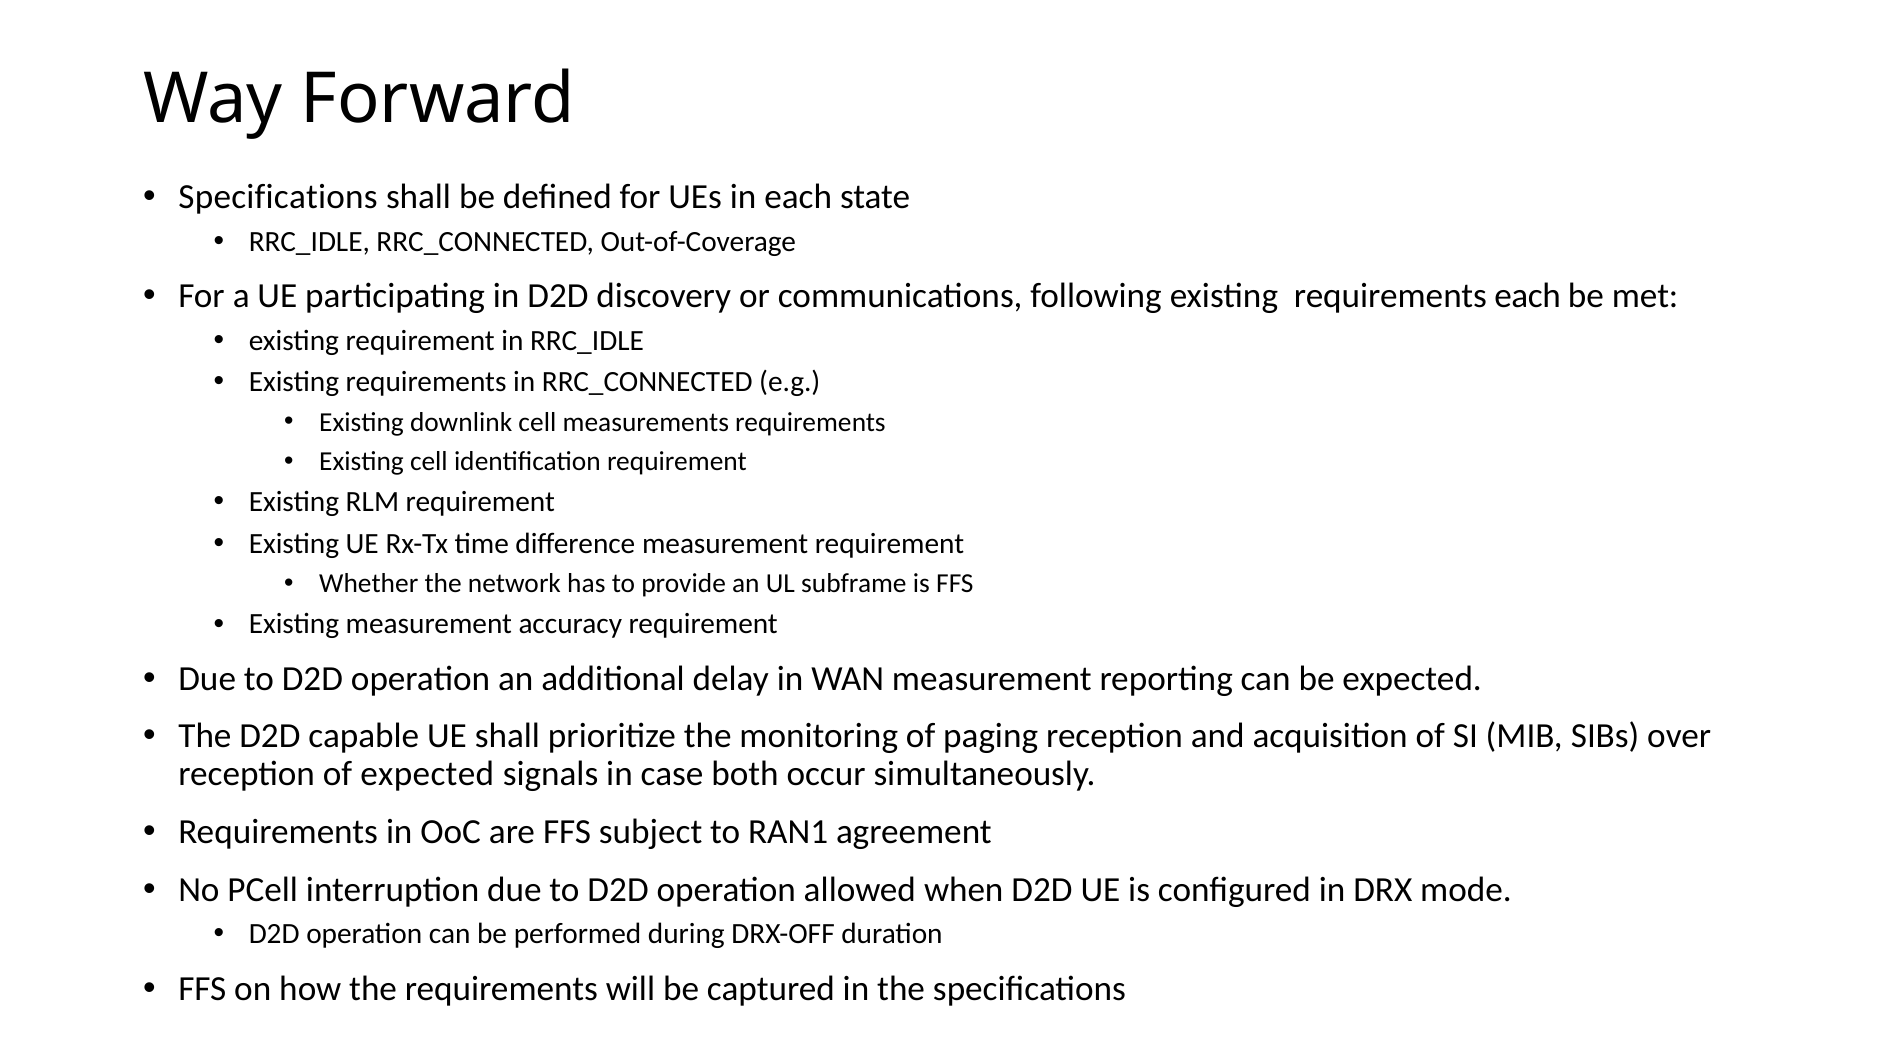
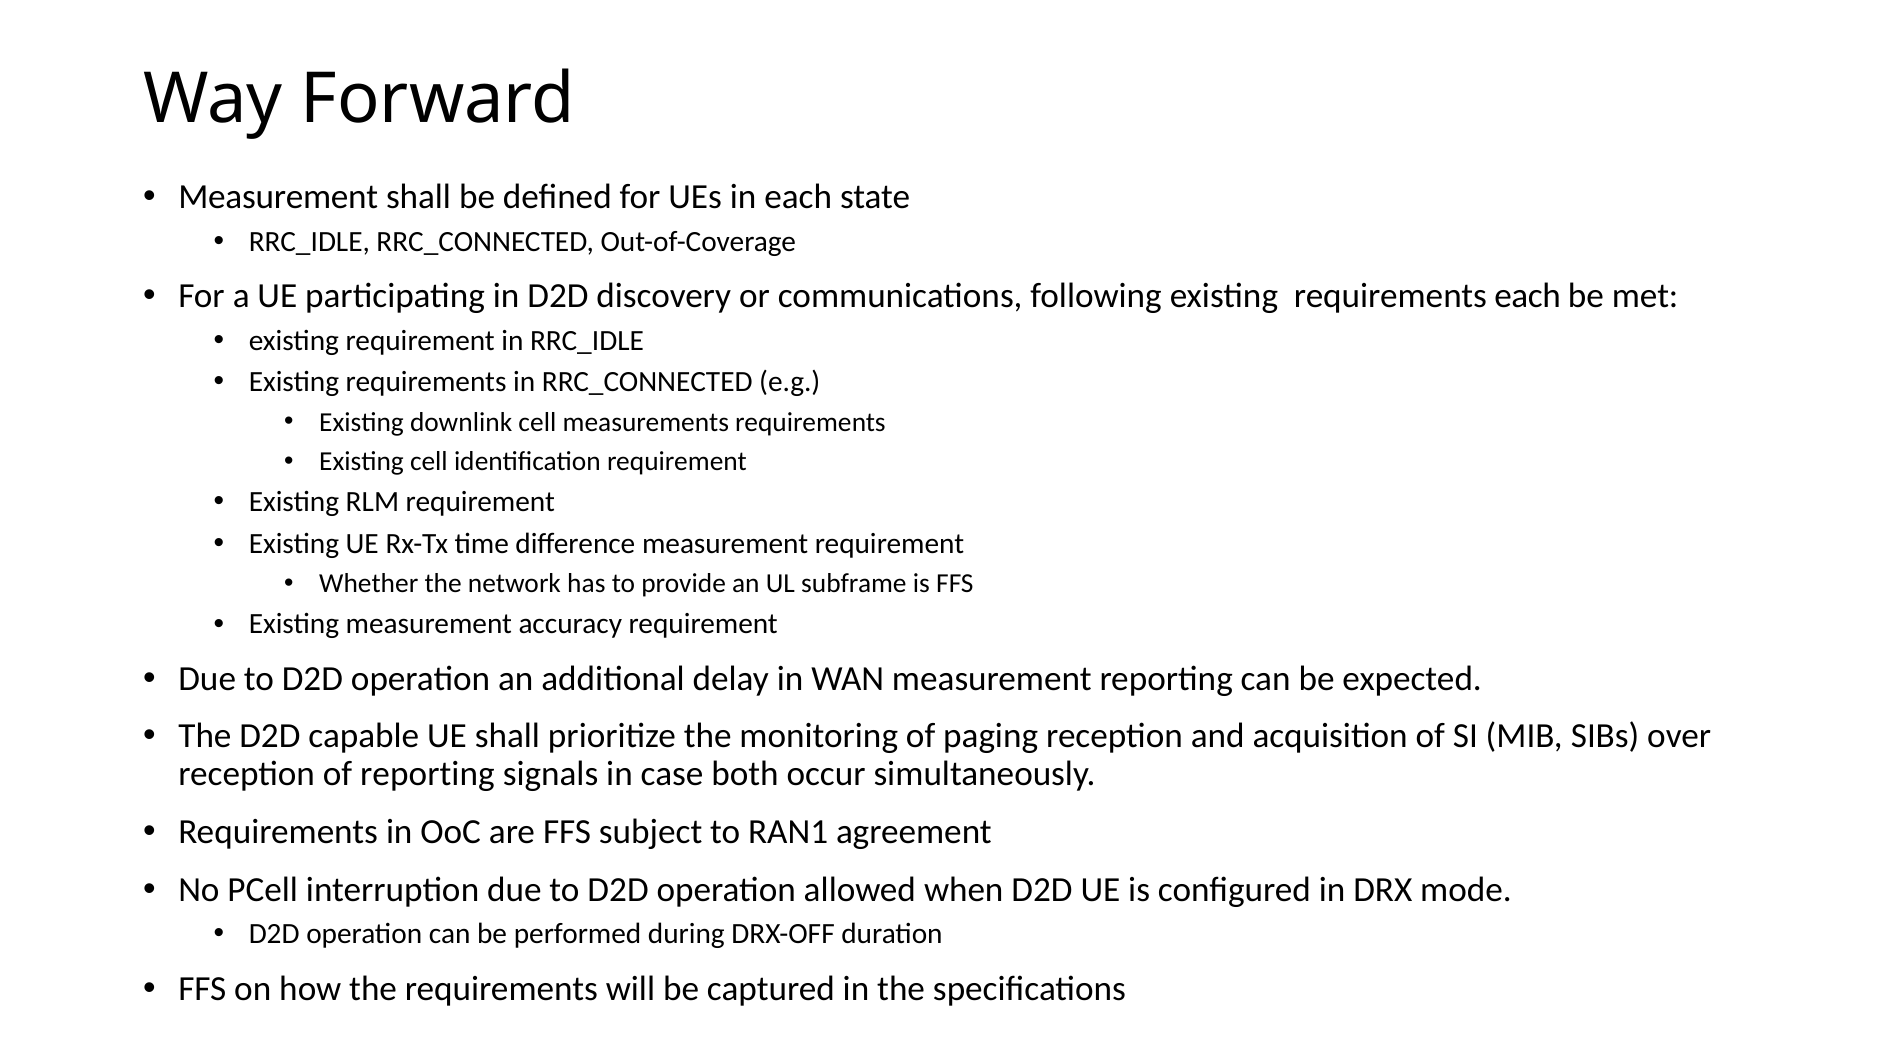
Specifications: Specifications -> Measurement (278, 197)
of expected: expected -> reporting (427, 775)
